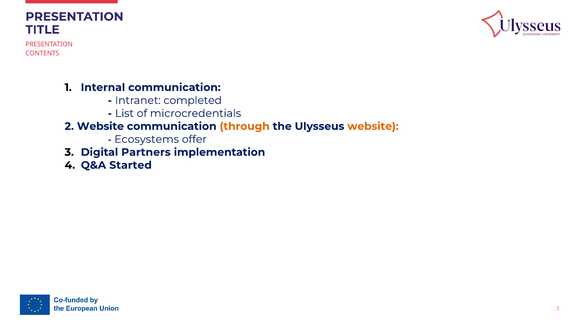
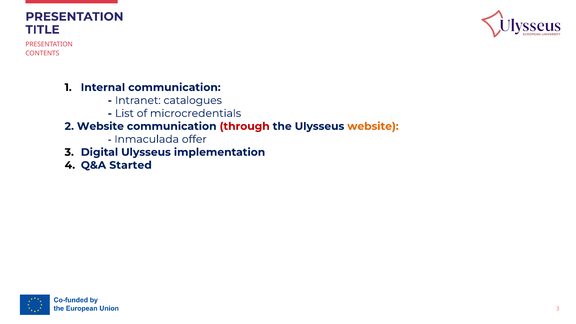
completed: completed -> catalogues (193, 100)
through colour: orange -> red (245, 126)
Ecosystems: Ecosystems -> Inmaculada (147, 139)
Digital Partners: Partners -> Ulysseus (146, 152)
